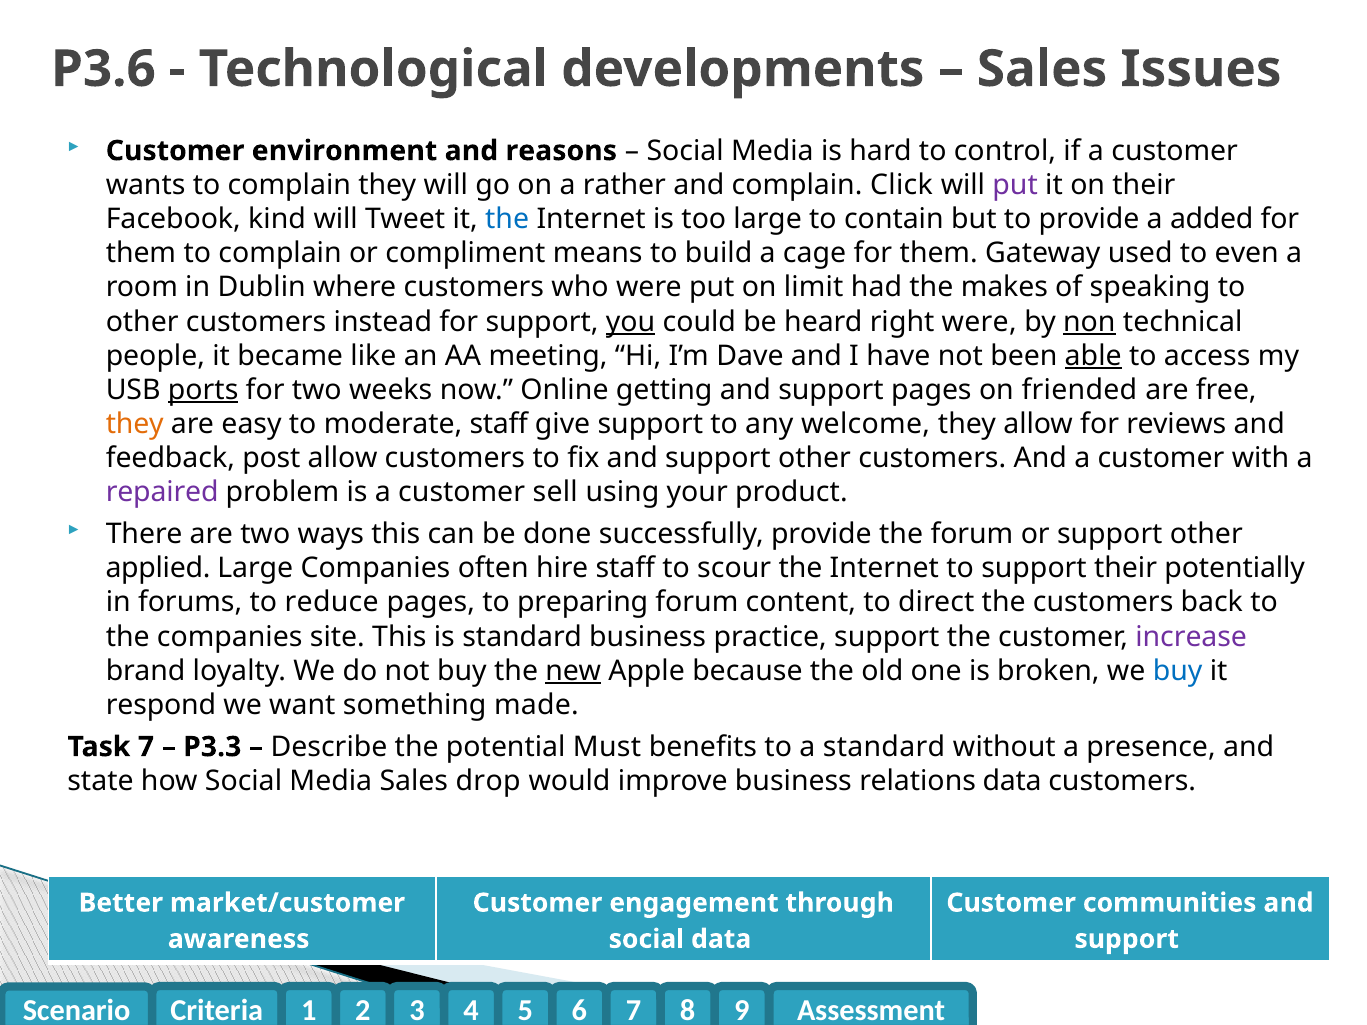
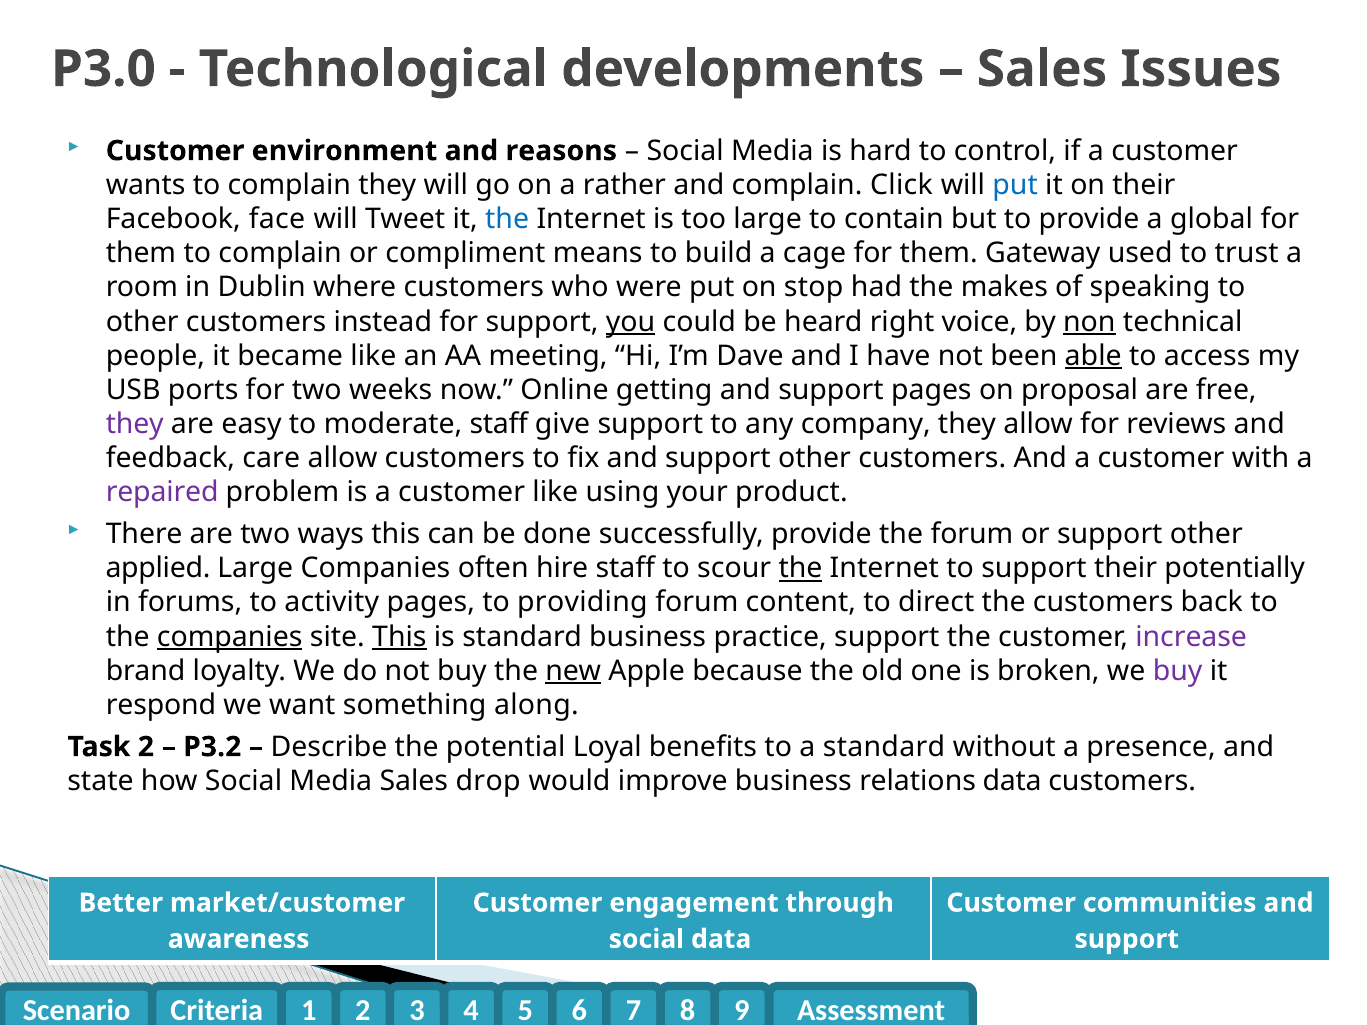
P3.6: P3.6 -> P3.0 (103, 69)
put colour: purple -> blue (1015, 185)
kind: kind -> face (277, 219)
added: added -> global (1212, 219)
even: even -> trust (1247, 253)
limit: limit -> stop (814, 288)
right were: were -> voice (979, 322)
ports underline: present -> none (203, 390)
friended: friended -> proposal (1080, 390)
they colour: orange -> purple (135, 424)
welcome: welcome -> company (866, 424)
post: post -> care (271, 458)
customer sell: sell -> like (555, 493)
the underline: none -> present (800, 569)
reduce: reduce -> activity (332, 603)
preparing: preparing -> providing (582, 603)
companies underline: none -> present (230, 637)
This underline: none -> present (399, 637)
buy colour: blue -> purple (1178, 671)
made: made -> along (536, 705)
Task 7: 7 -> 2 (146, 747)
P3.3: P3.3 -> P3.2 (212, 747)
Must: Must -> Loyal (607, 747)
